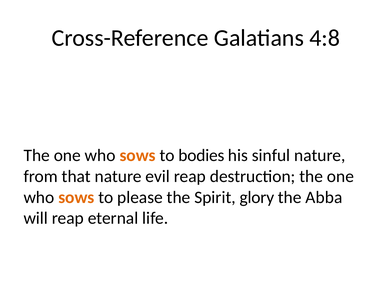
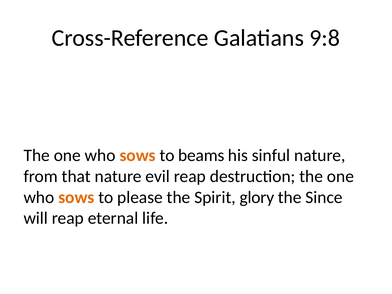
4:8: 4:8 -> 9:8 (325, 38)
bodies: bodies -> beams (201, 155)
Abba: Abba -> Since (324, 197)
